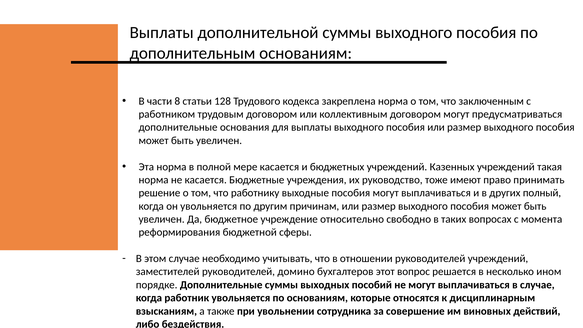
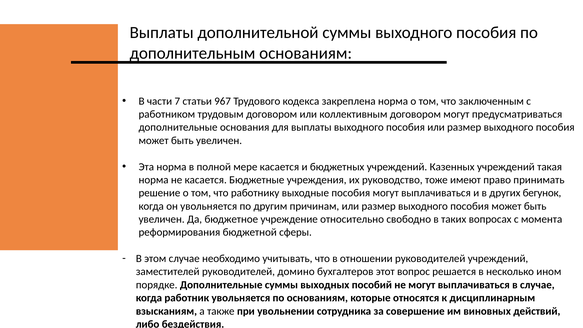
8: 8 -> 7 (177, 101)
128: 128 -> 967 (223, 101)
полный: полный -> бегунок (542, 193)
